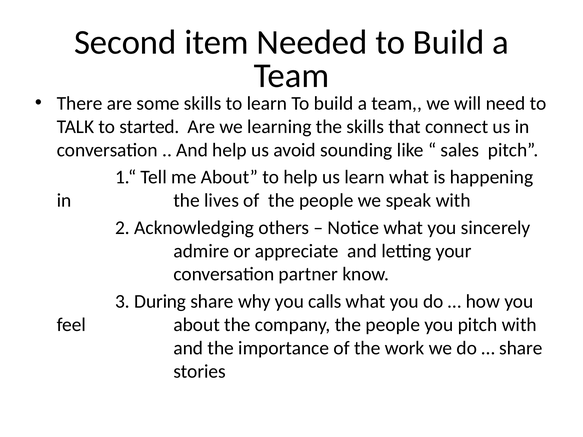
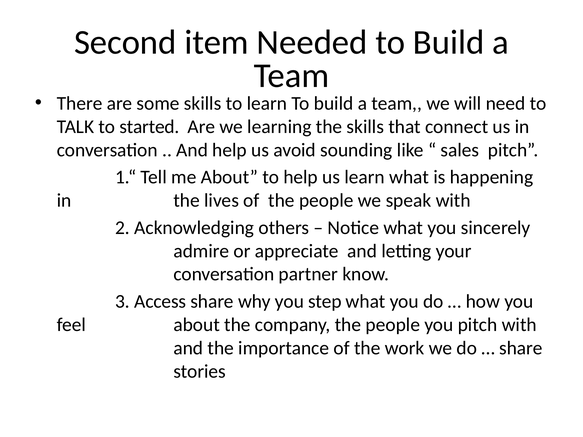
During: During -> Access (160, 302)
calls: calls -> step (325, 302)
